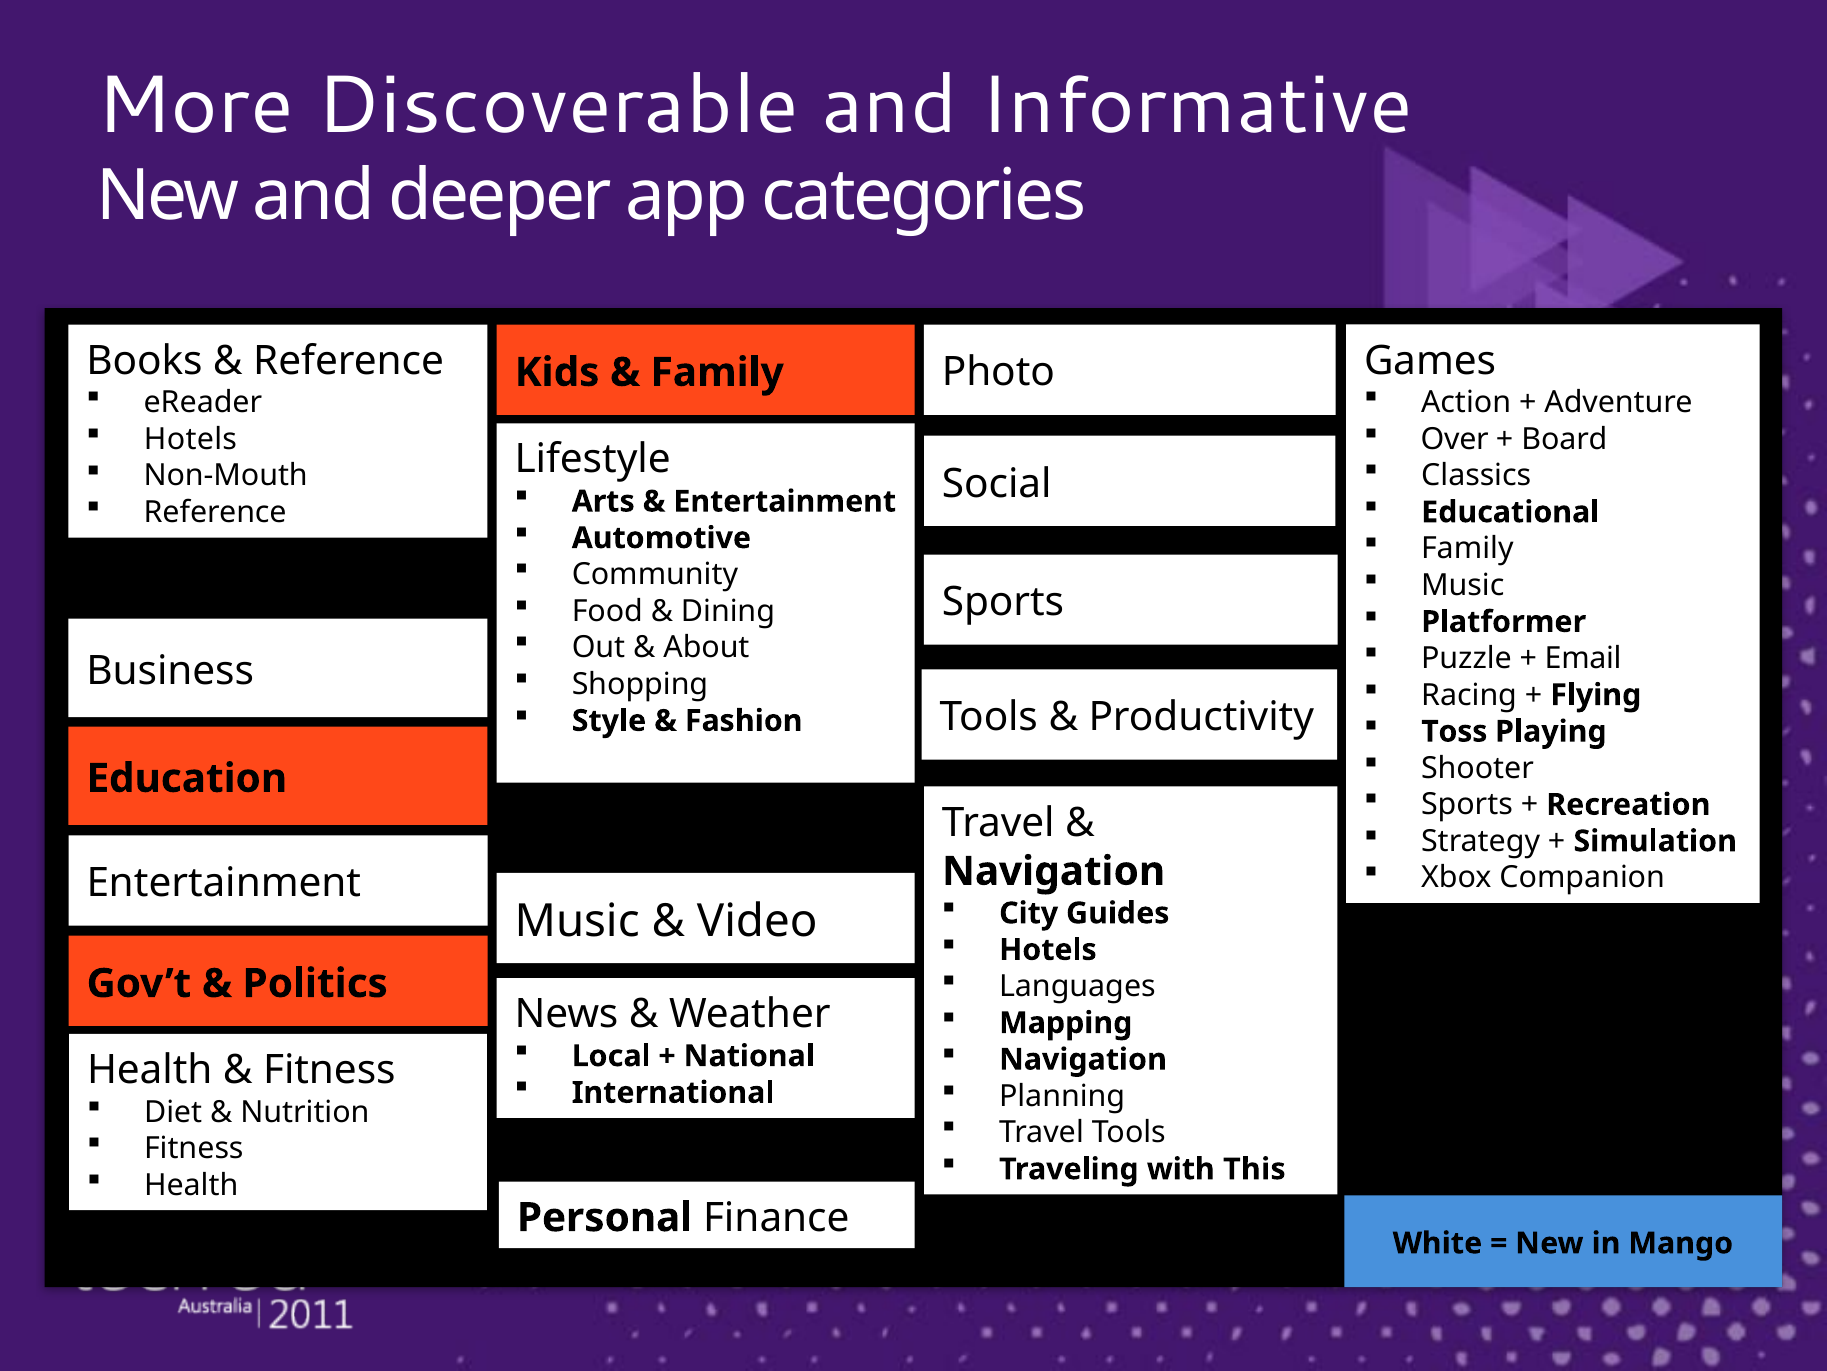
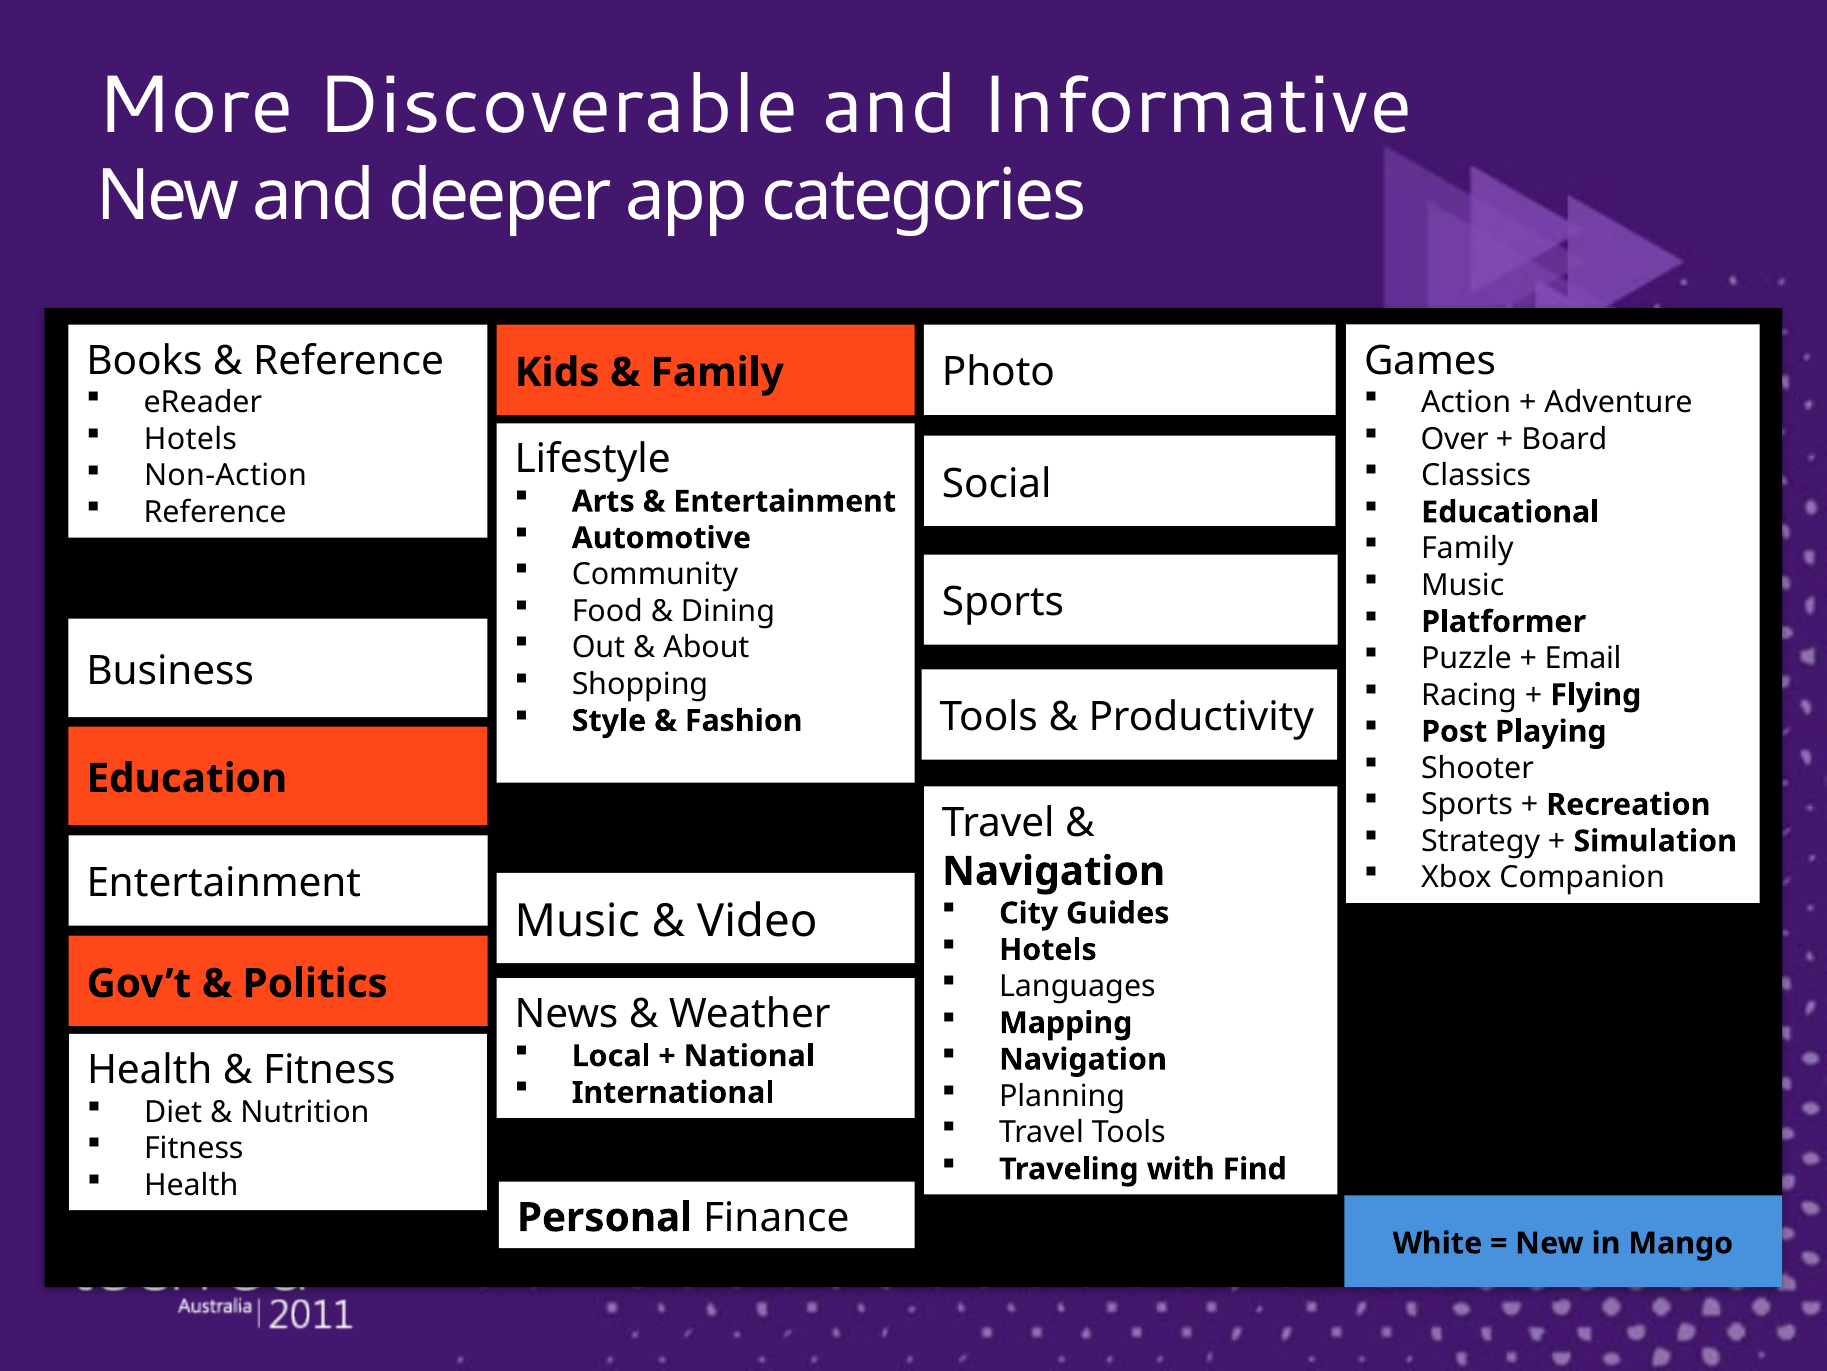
Non-Mouth: Non-Mouth -> Non-Action (225, 476)
Toss: Toss -> Post (1454, 731)
This: This -> Find (1255, 1169)
